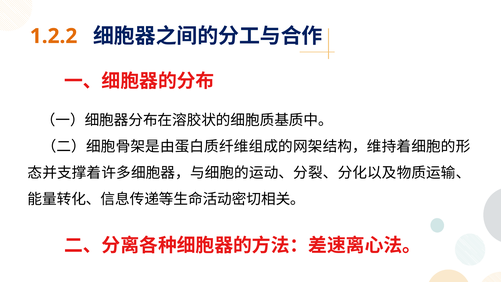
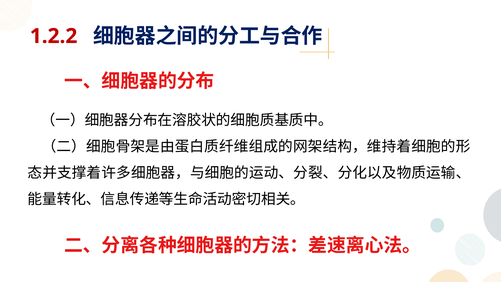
1.2.2 colour: orange -> red (54, 36)
